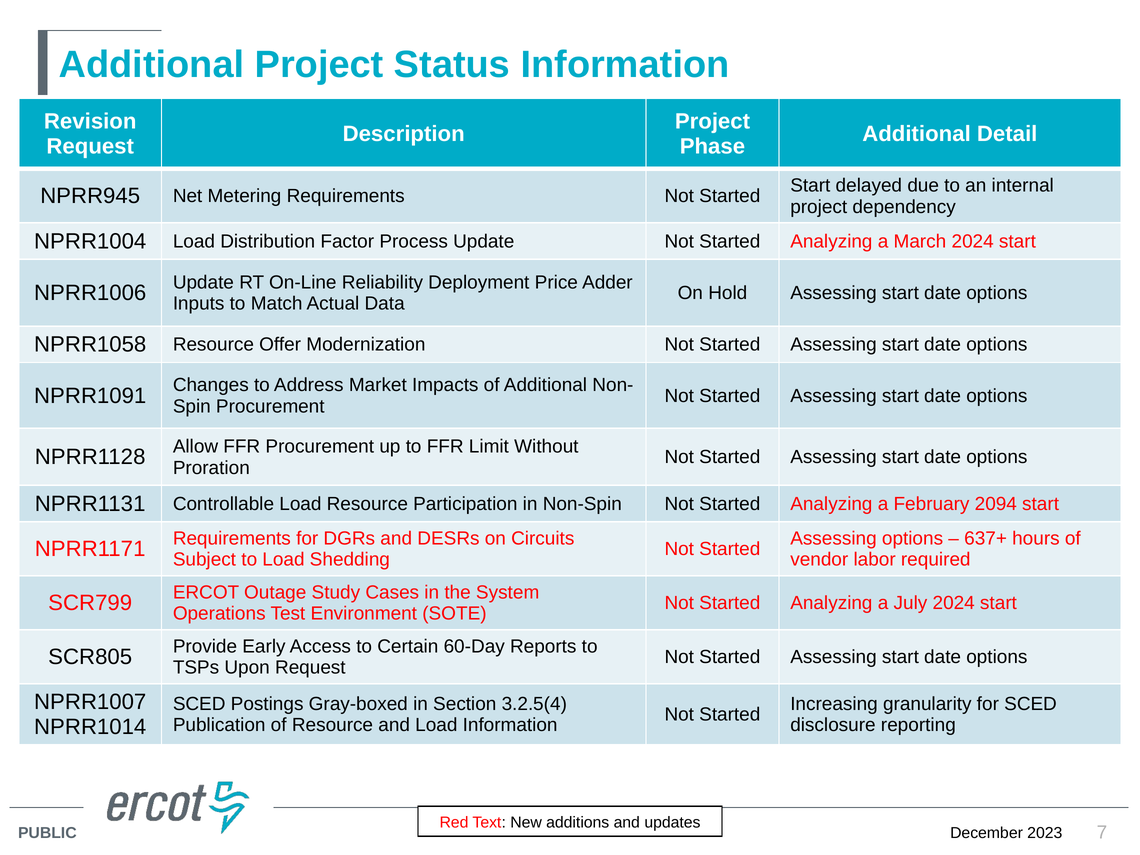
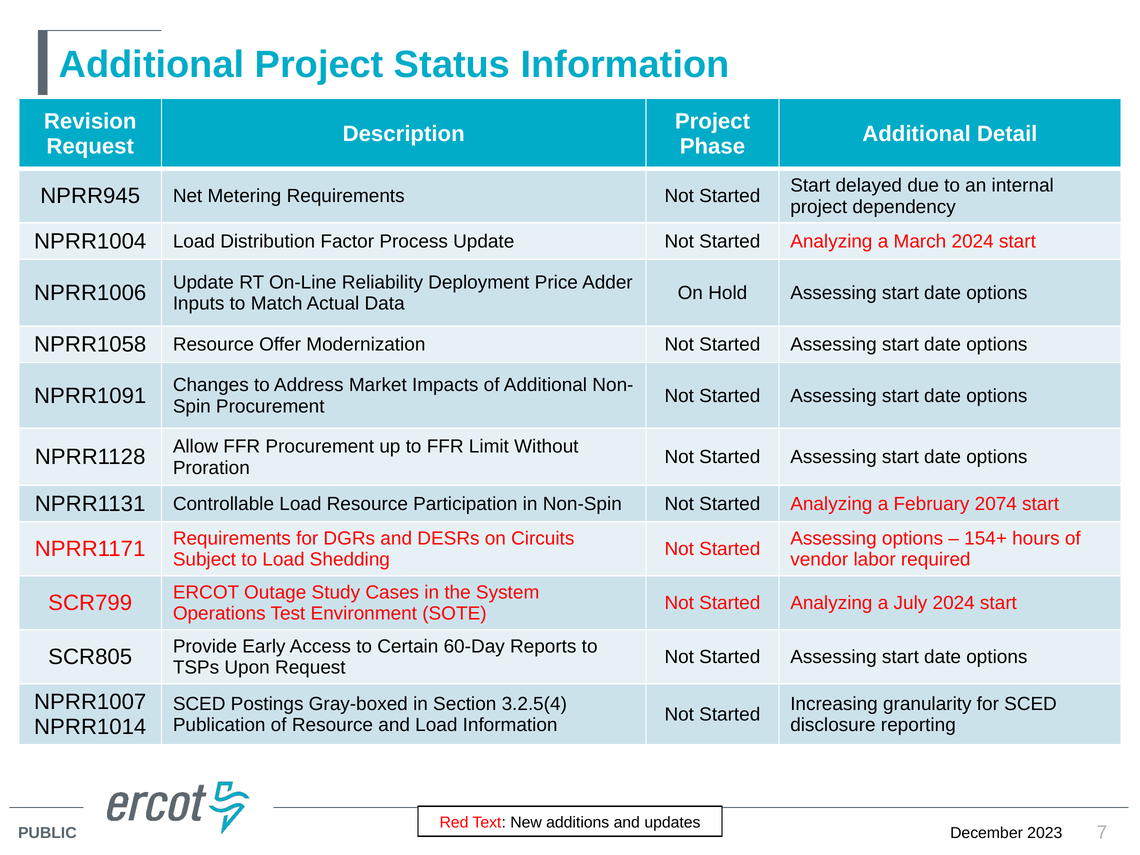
2094: 2094 -> 2074 (996, 504)
637+: 637+ -> 154+ (986, 538)
